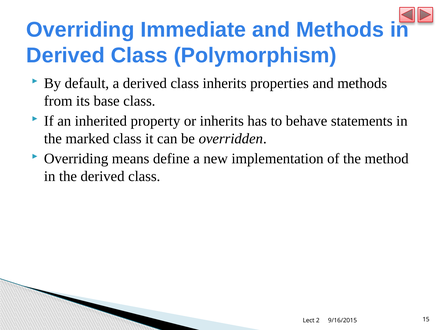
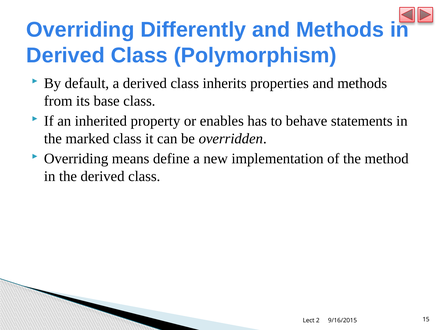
Immediate: Immediate -> Differently (193, 30)
or inherits: inherits -> enables (222, 121)
